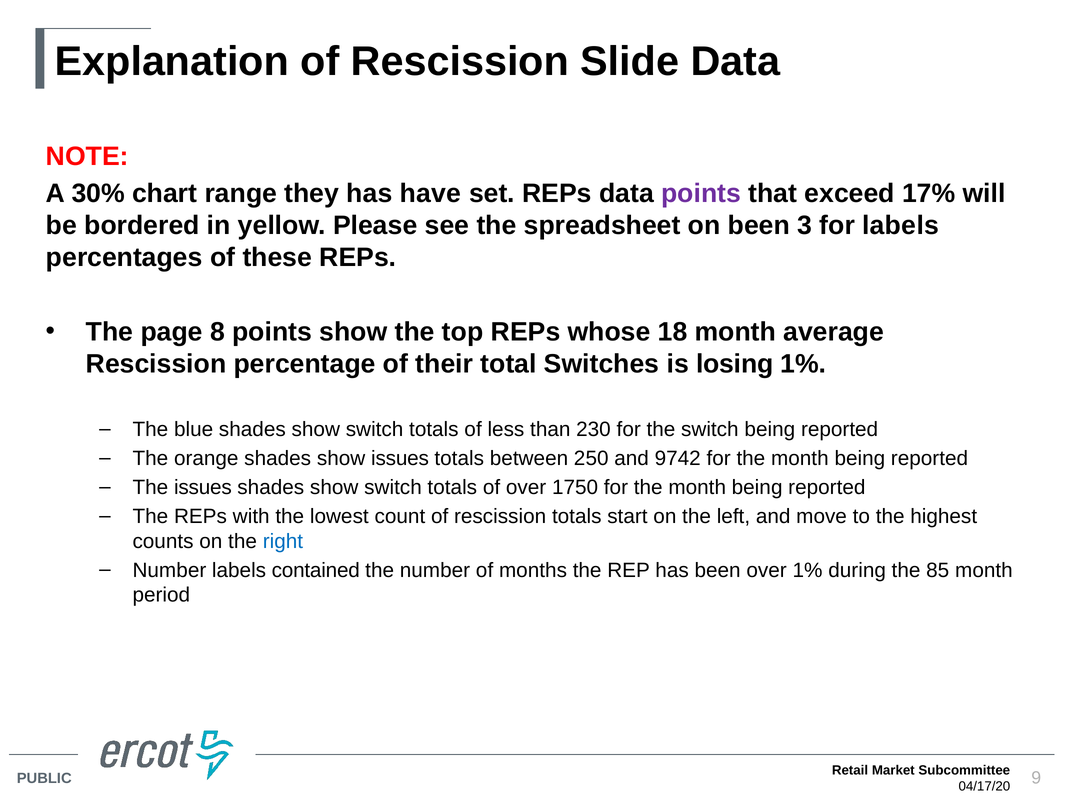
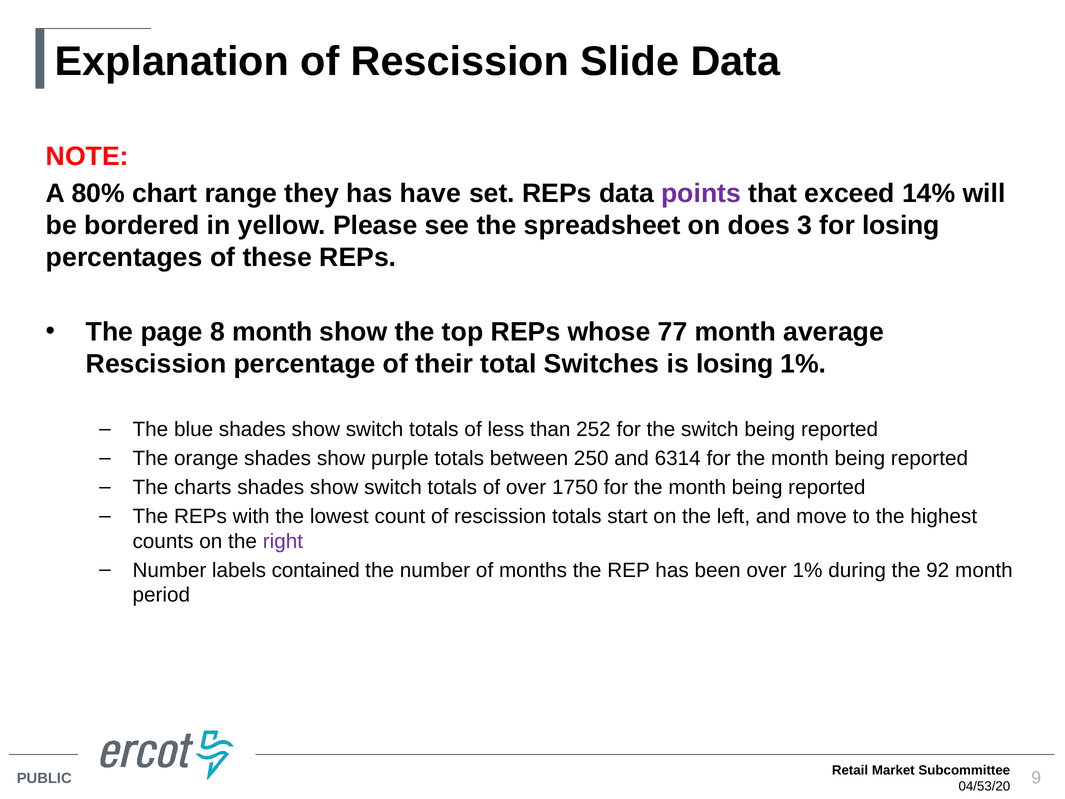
30%: 30% -> 80% (98, 193)
17%: 17% -> 14% (929, 193)
on been: been -> does (759, 225)
for labels: labels -> losing (901, 225)
8 points: points -> month (272, 332)
18: 18 -> 77 (673, 332)
230: 230 -> 252 (593, 429)
show issues: issues -> purple (400, 458)
9742: 9742 -> 6314 (678, 458)
The issues: issues -> charts (203, 487)
right colour: blue -> purple (283, 541)
85: 85 -> 92 (938, 570)
04/17/20: 04/17/20 -> 04/53/20 (984, 786)
